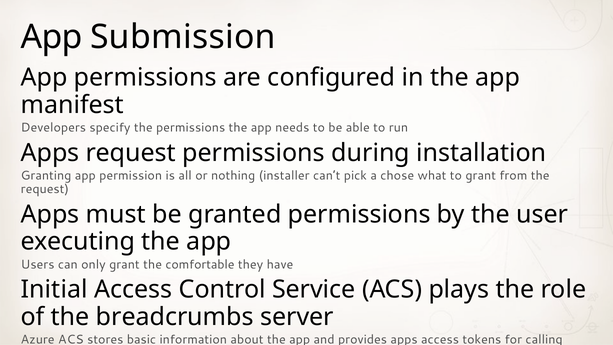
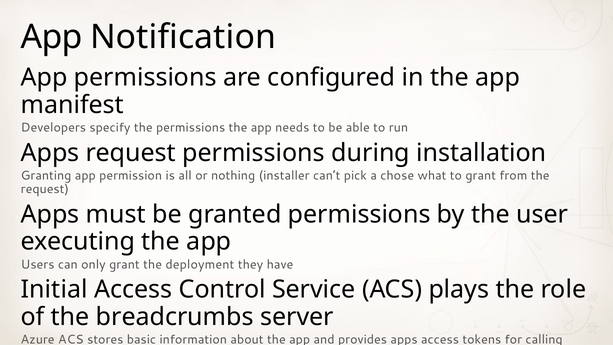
Submission: Submission -> Notification (183, 37)
comfortable: comfortable -> deployment (200, 264)
